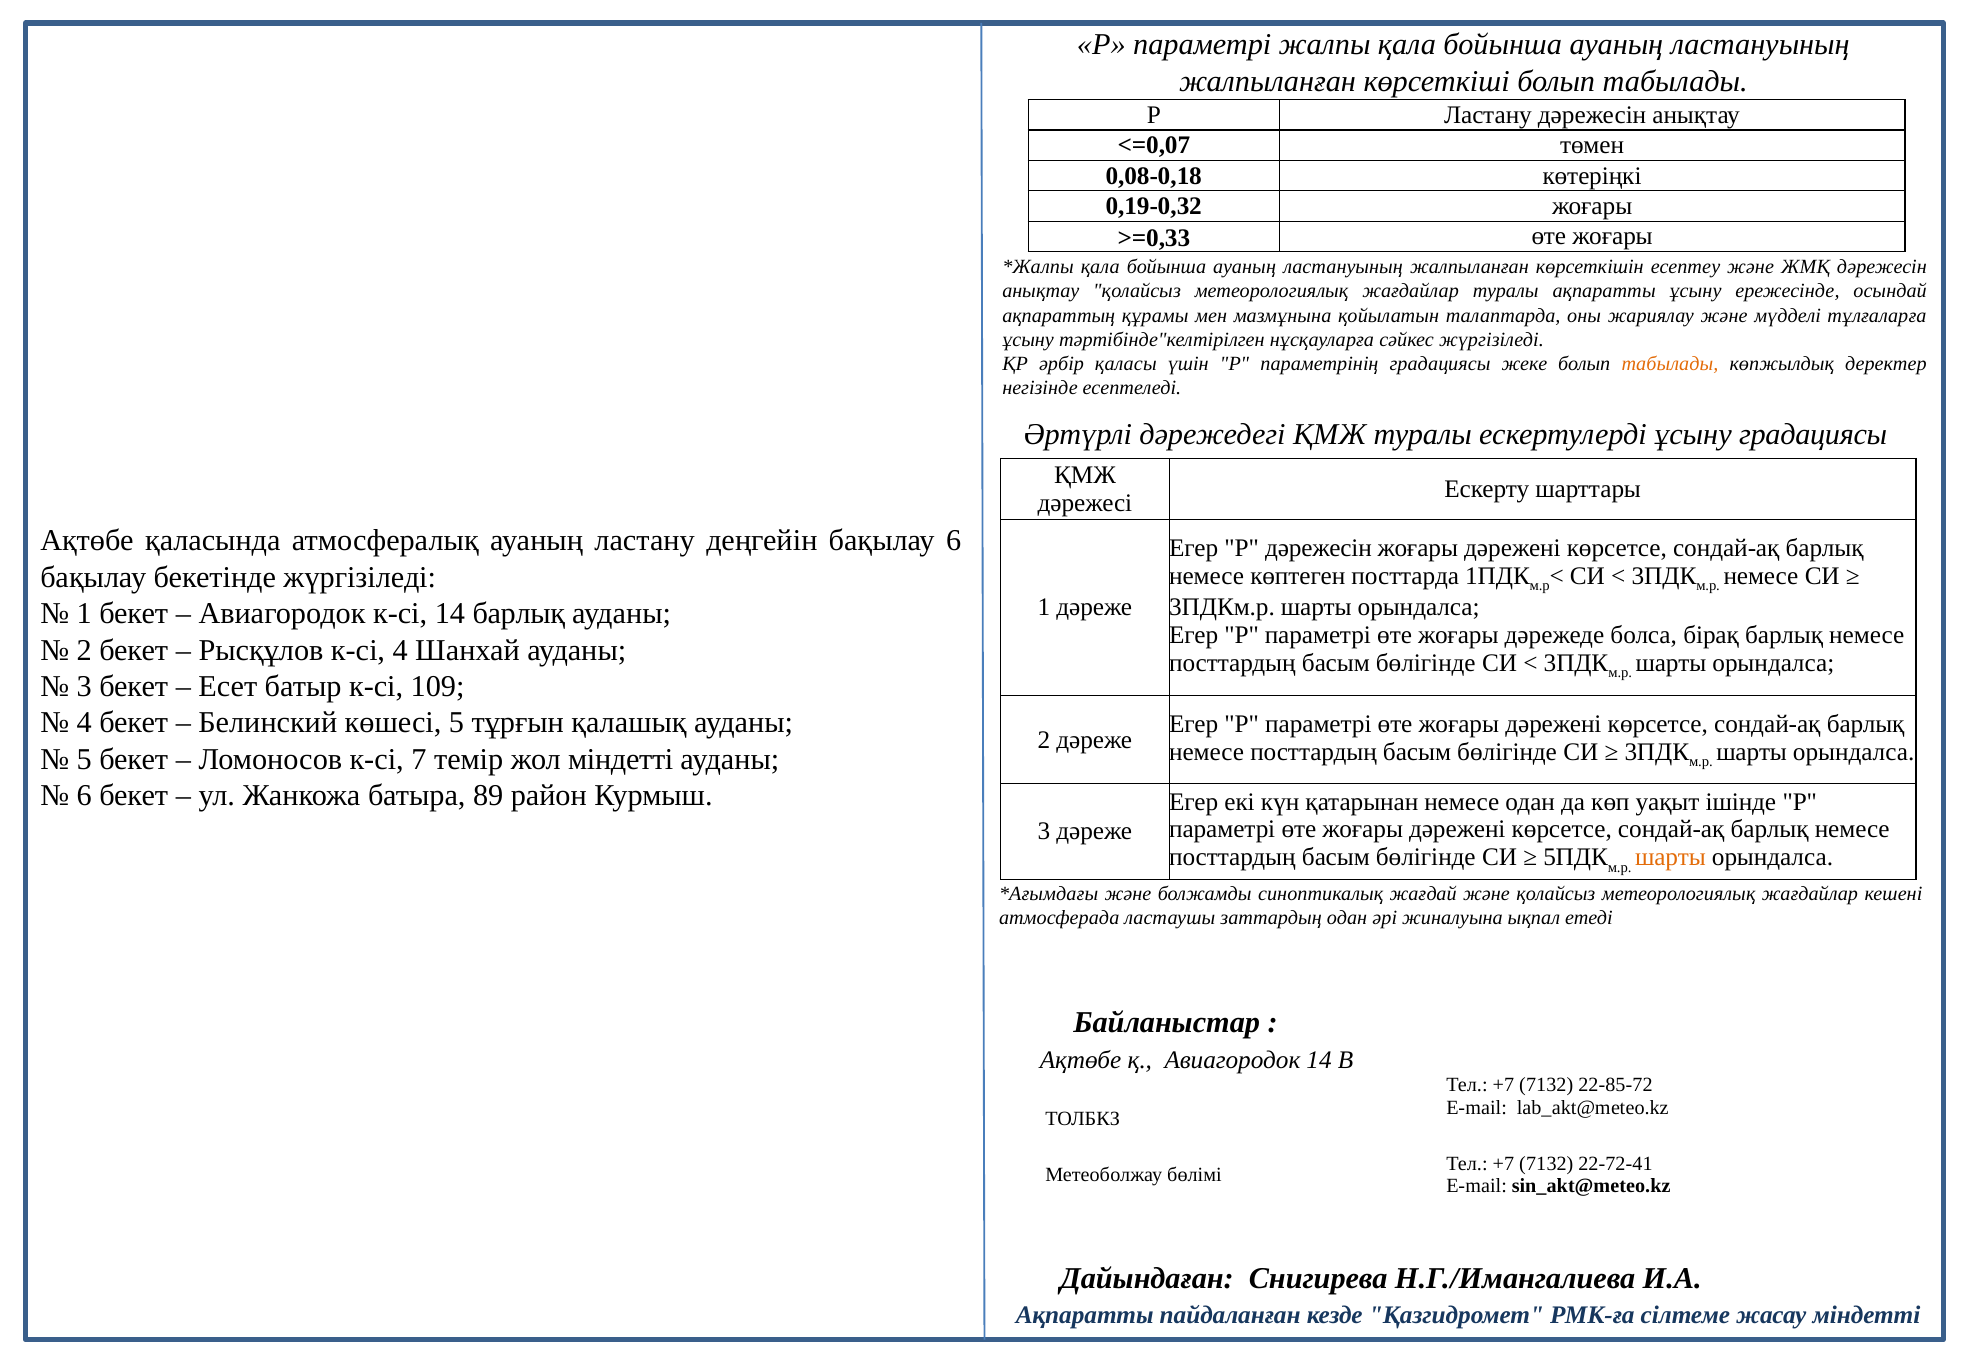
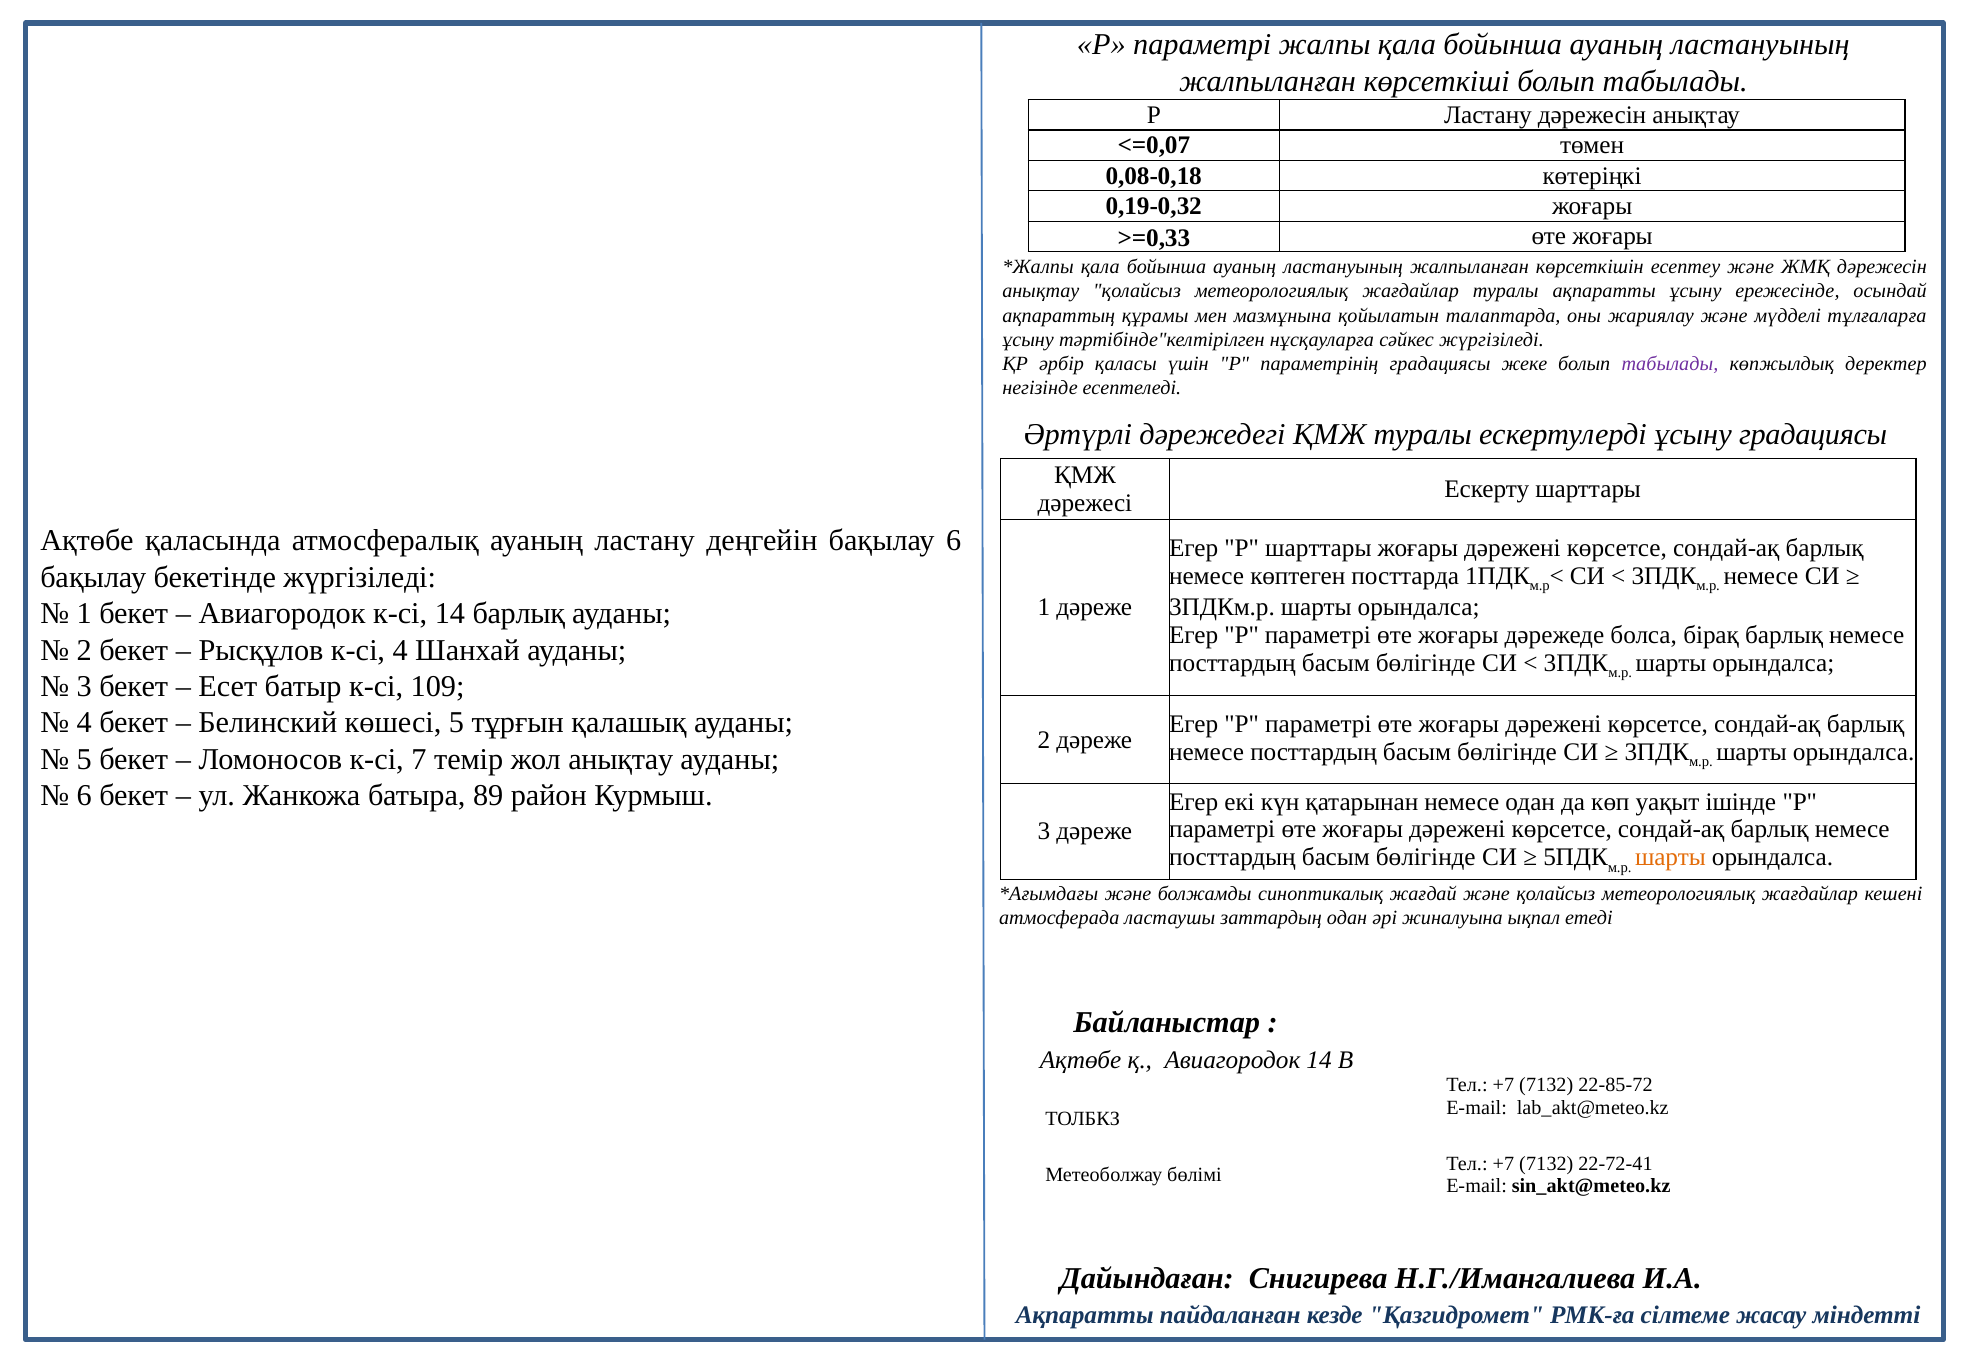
табылады colour: orange -> purple (1670, 364)
Р дәрежесін: дәрежесін -> шарттары (1318, 548)
жол міндетті: міндетті -> анықтау (621, 759)
